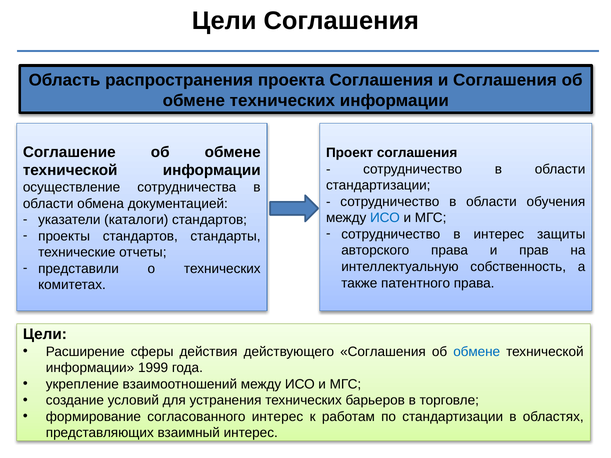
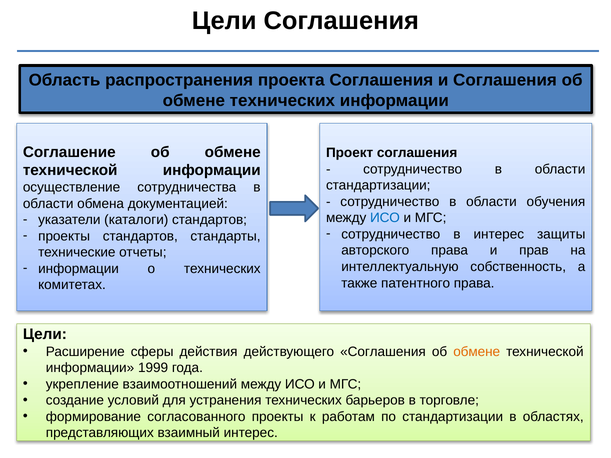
представили: представили -> информации (79, 269)
обмене colour: blue -> orange (477, 352)
согласованного интерес: интерес -> проекты (278, 417)
